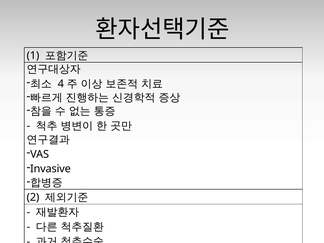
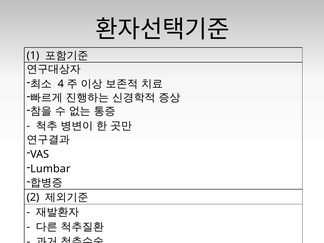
Invasive: Invasive -> Lumbar (50, 169)
